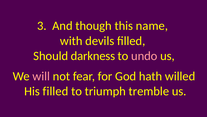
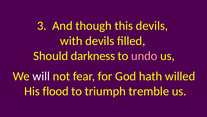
this name: name -> devils (152, 26)
will colour: pink -> white (41, 76)
His filled: filled -> flood (56, 91)
